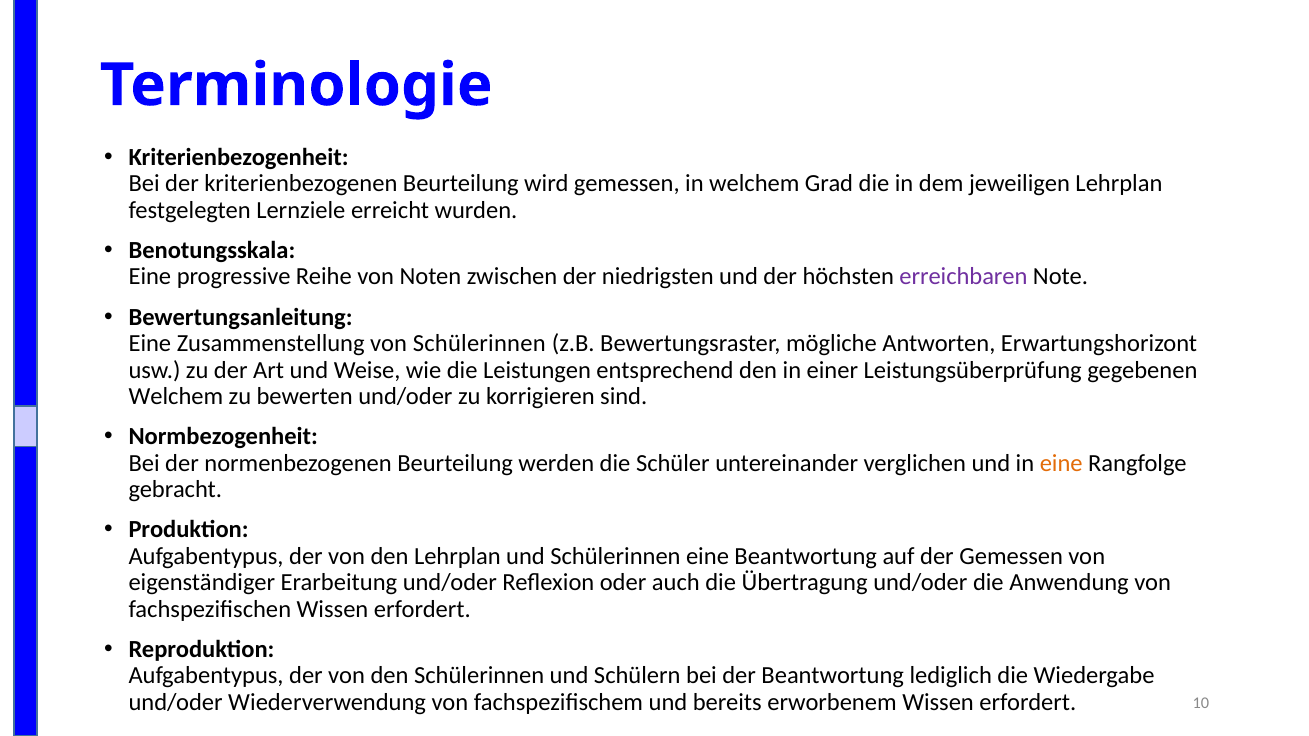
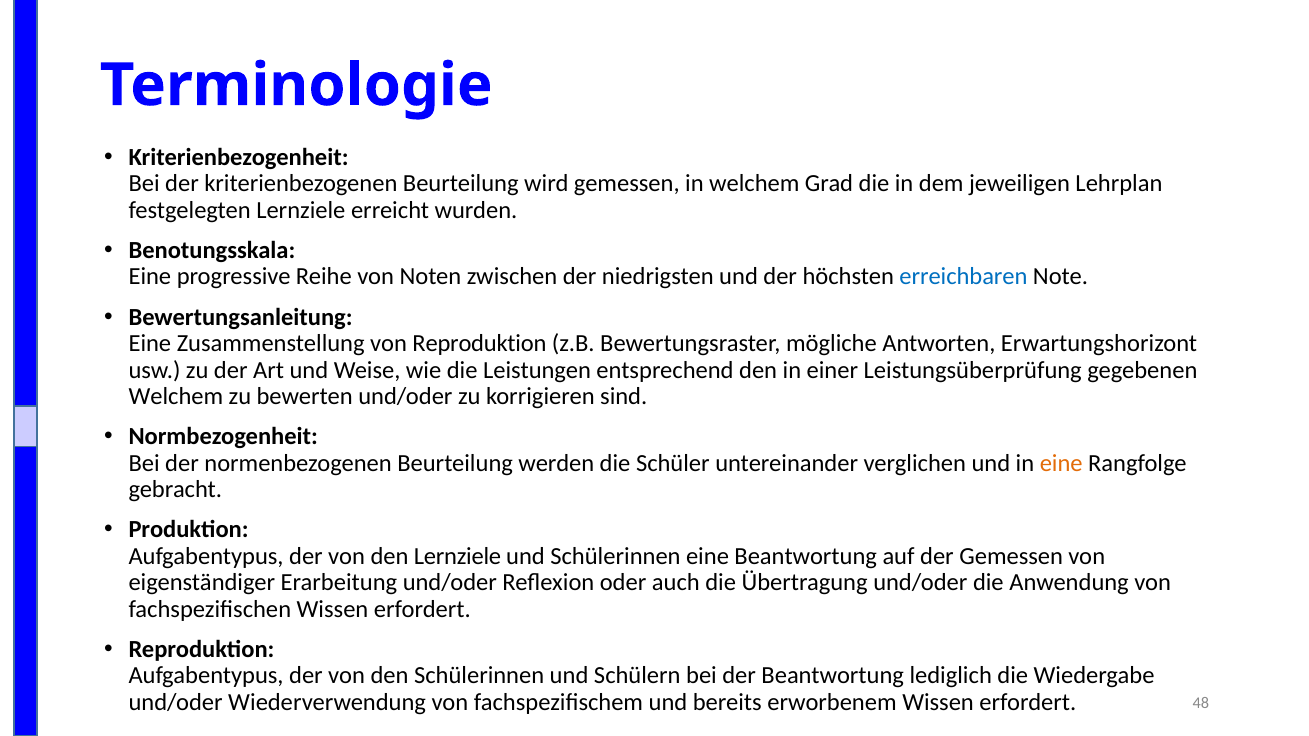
erreichbaren colour: purple -> blue (963, 277)
von Schülerinnen: Schülerinnen -> Reproduktion (479, 344)
den Lehrplan: Lehrplan -> Lernziele (457, 556)
10: 10 -> 48 (1201, 703)
